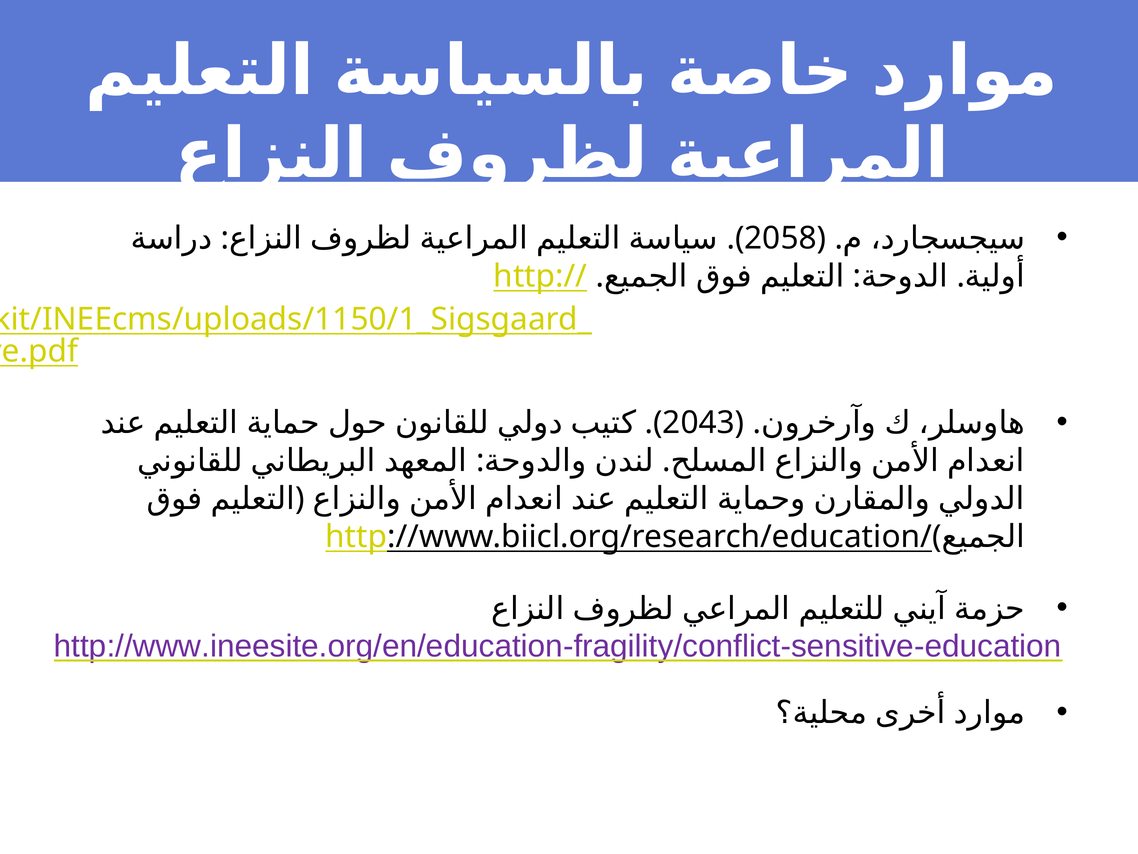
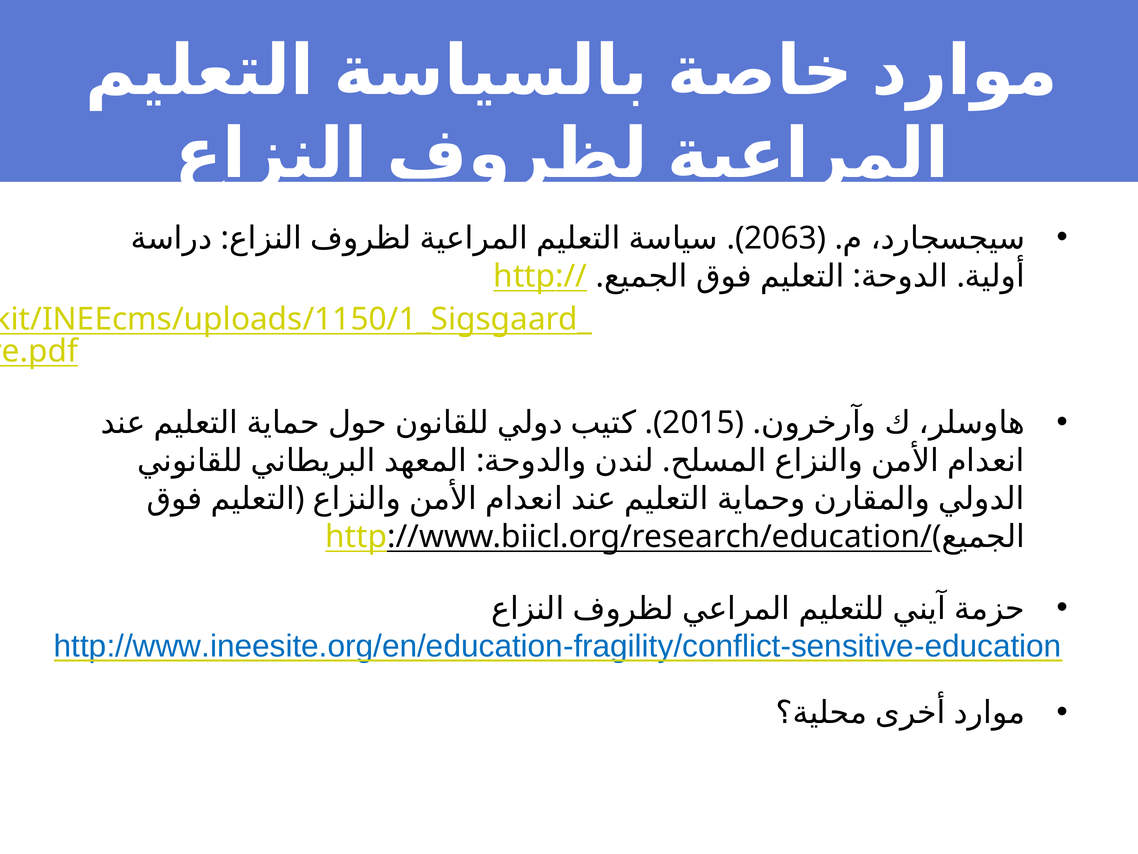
2058: 2058 -> 2063 (781, 238)
2043: 2043 -> 2015 (699, 423)
http://www.ineesite.org/en/education-fragility/conflict-sensitive-education colour: purple -> blue (558, 646)
